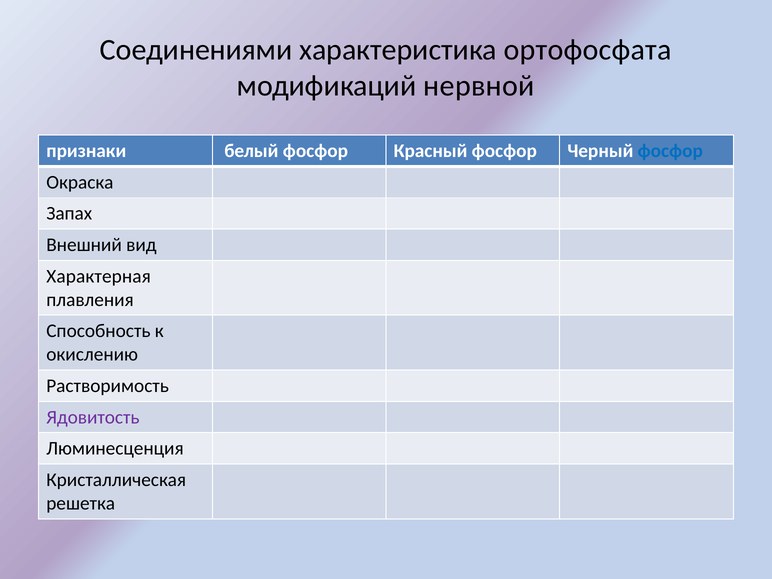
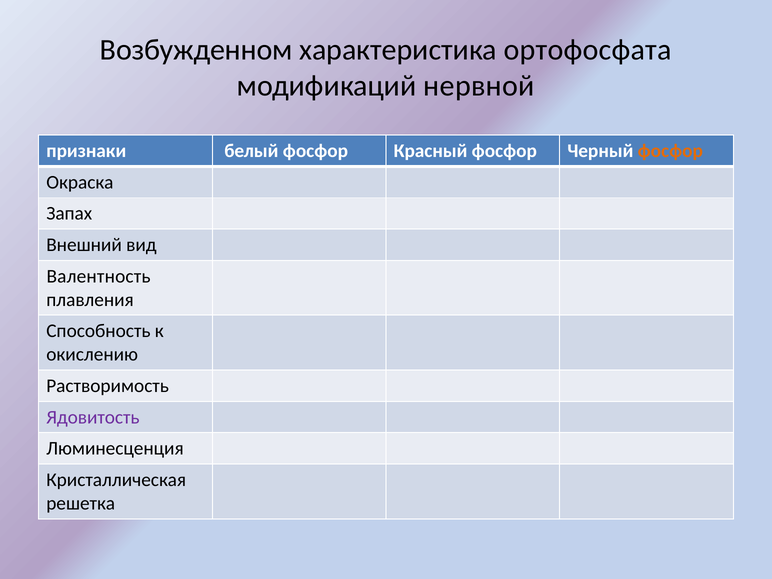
Соединениями: Соединениями -> Возбужденном (196, 50)
фосфор colour: blue -> orange (670, 151)
Характерная: Характерная -> Валентность (99, 276)
